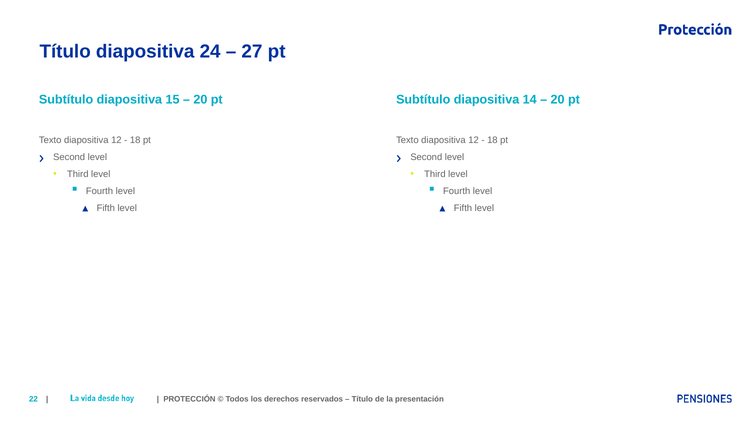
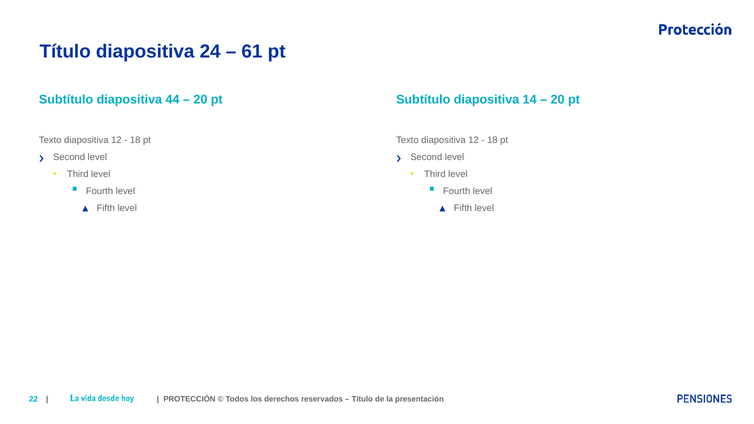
27: 27 -> 61 (252, 52)
15: 15 -> 44 (173, 100)
